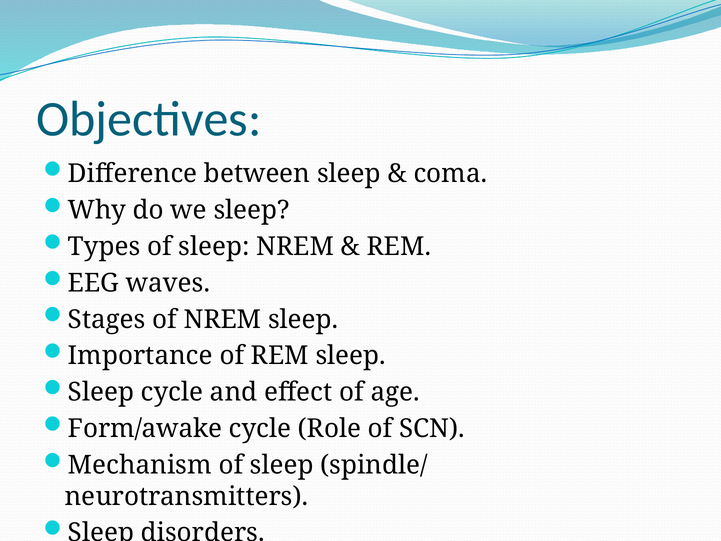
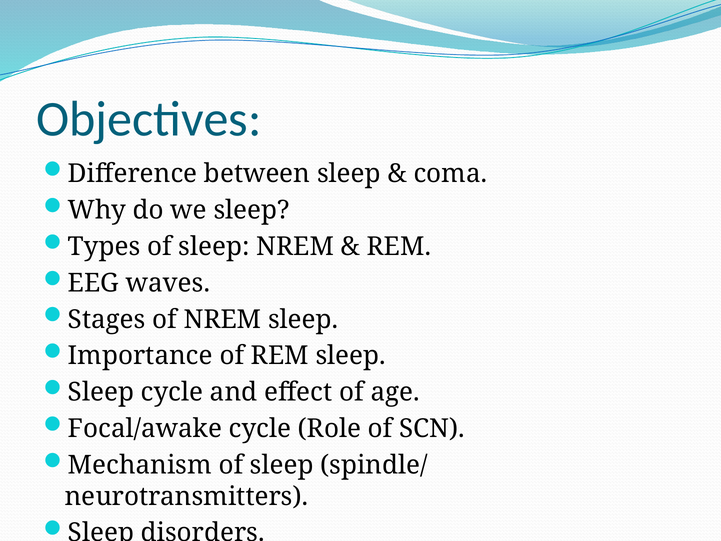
Form/awake: Form/awake -> Focal/awake (145, 429)
